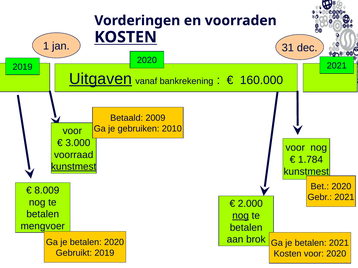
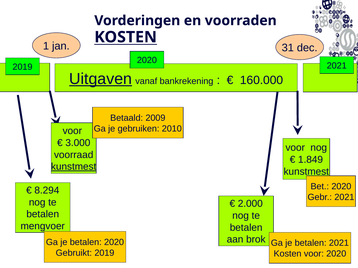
1.784: 1.784 -> 1.849 (310, 160)
8.009: 8.009 -> 8.294 (47, 191)
nog underline: present -> none (241, 216)
